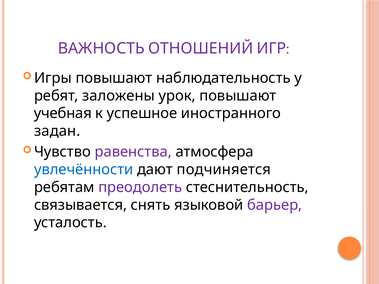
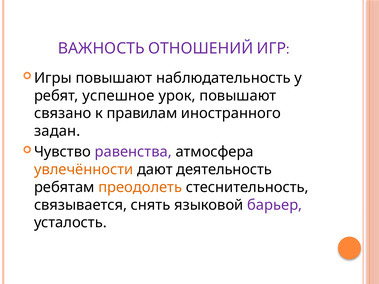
заложены: заложены -> успешное (118, 96)
учебная: учебная -> связано (63, 113)
успешное: успешное -> правилам (142, 113)
увлечённости colour: blue -> orange (84, 170)
подчиняется: подчиняется -> деятельность (224, 170)
преодолеть colour: purple -> orange (140, 187)
